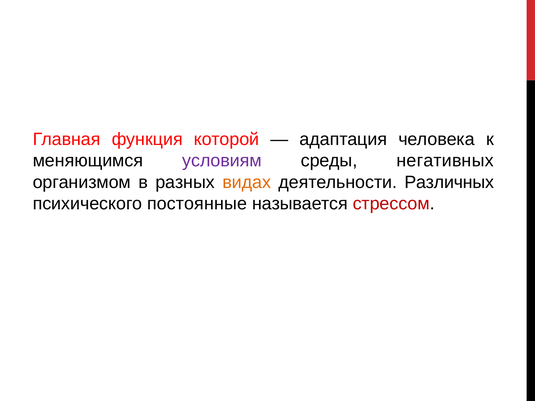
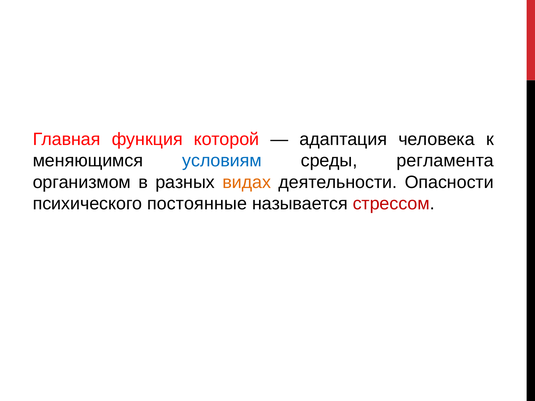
условиям colour: purple -> blue (222, 161)
негативных: негативных -> регламента (445, 161)
Различных: Различных -> Опасности (449, 182)
